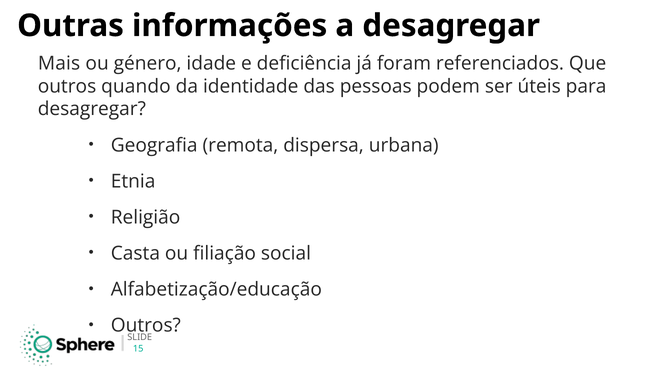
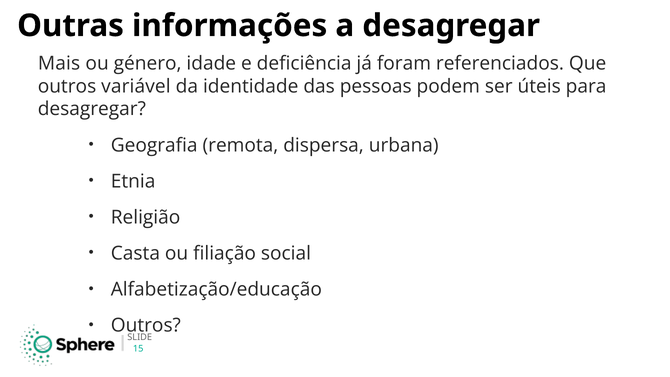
quando: quando -> variável (136, 86)
